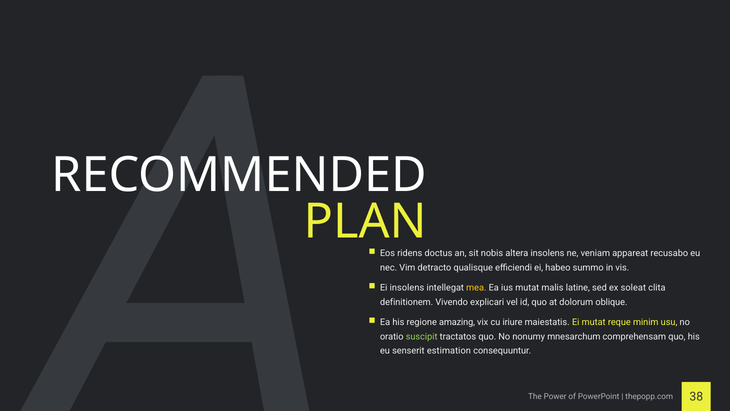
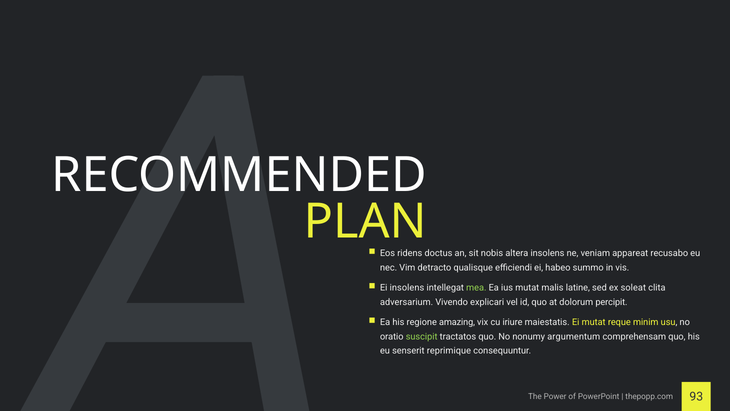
mea colour: yellow -> light green (476, 288)
definitionem: definitionem -> adversarium (407, 302)
oblique: oblique -> percipit (611, 302)
mnesarchum: mnesarchum -> argumentum (574, 336)
estimation: estimation -> reprimique (449, 351)
38: 38 -> 93 (696, 396)
